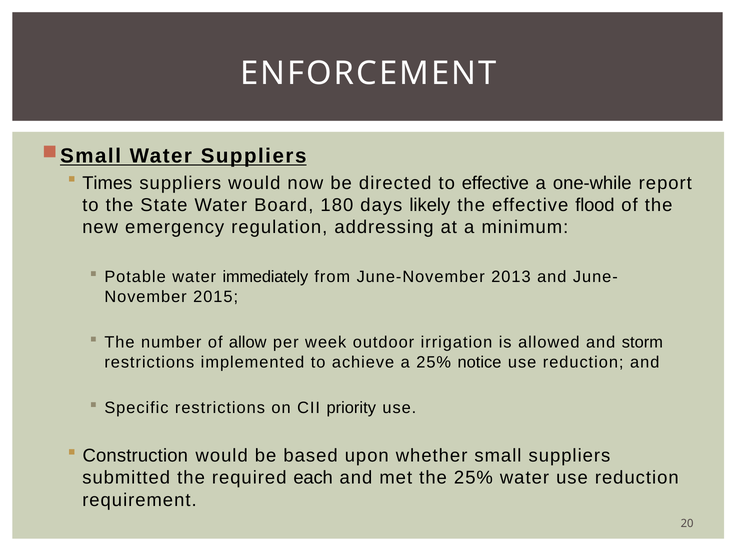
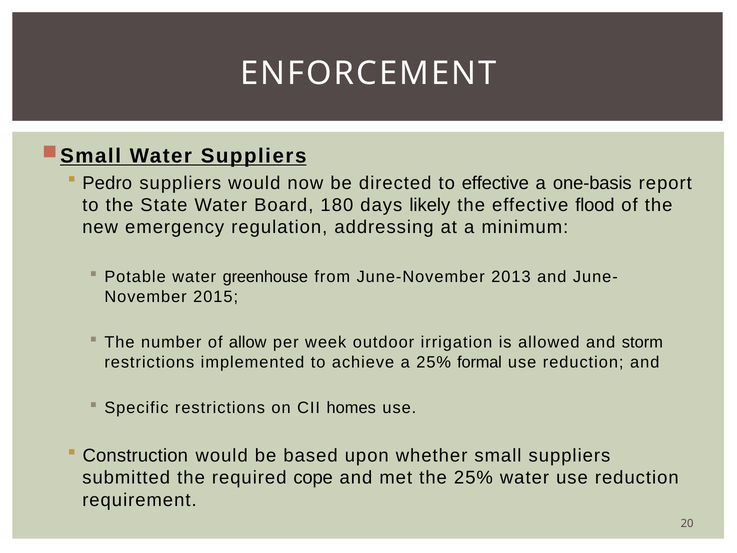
Times: Times -> Pedro (107, 183)
one-while: one-while -> one-basis (592, 183)
immediately: immediately -> greenhouse (265, 277)
notice: notice -> formal (480, 362)
priority: priority -> homes (351, 408)
each: each -> cope (313, 478)
